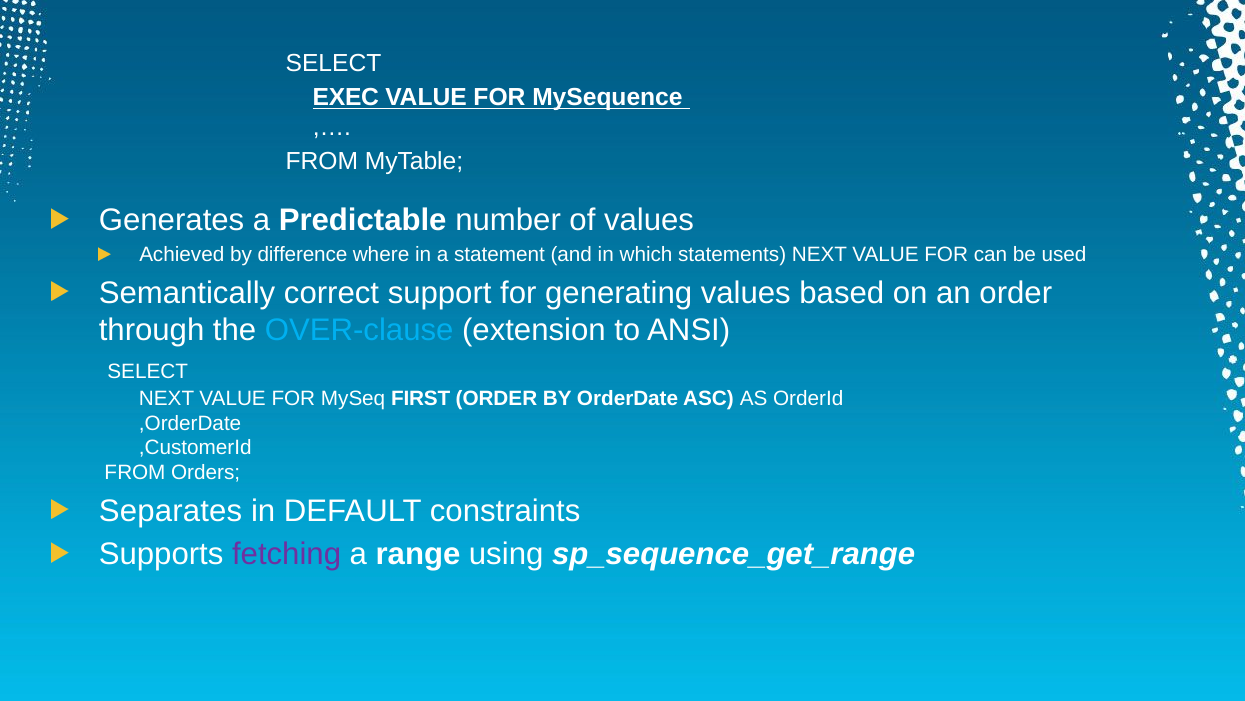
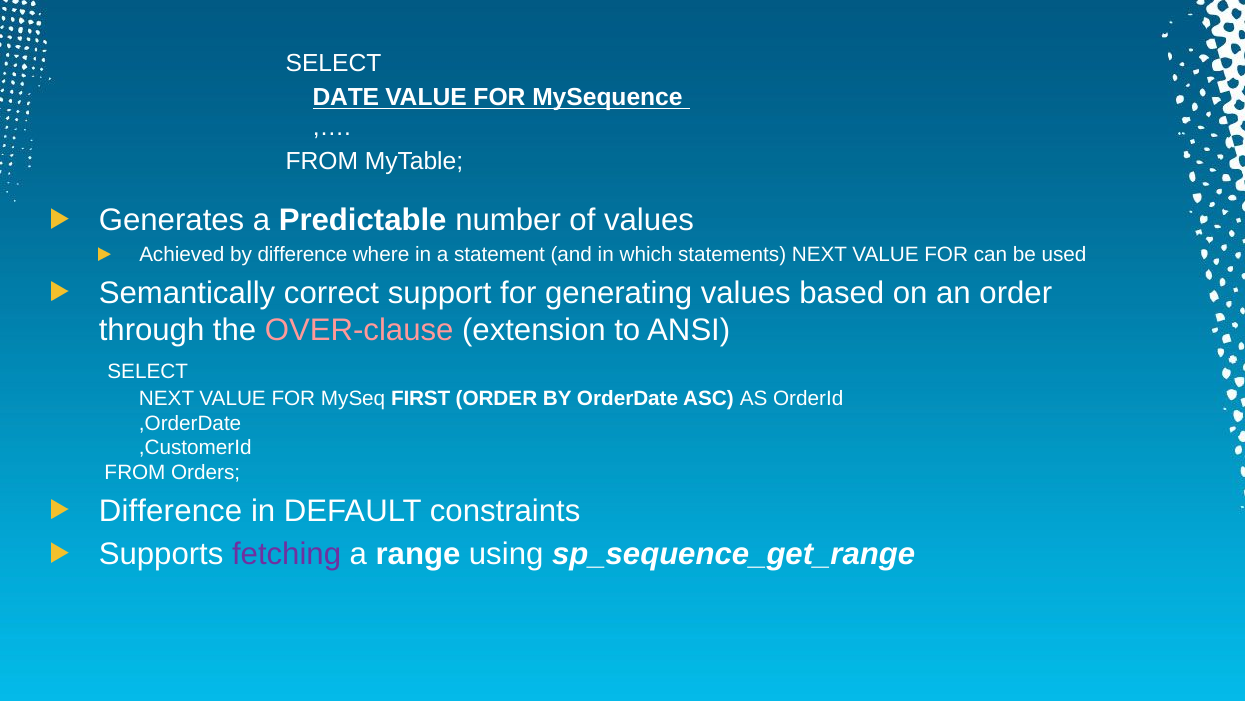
EXEC: EXEC -> DATE (346, 98)
OVER-clause colour: light blue -> pink (359, 330)
Separates: Separates -> Difference (171, 511)
